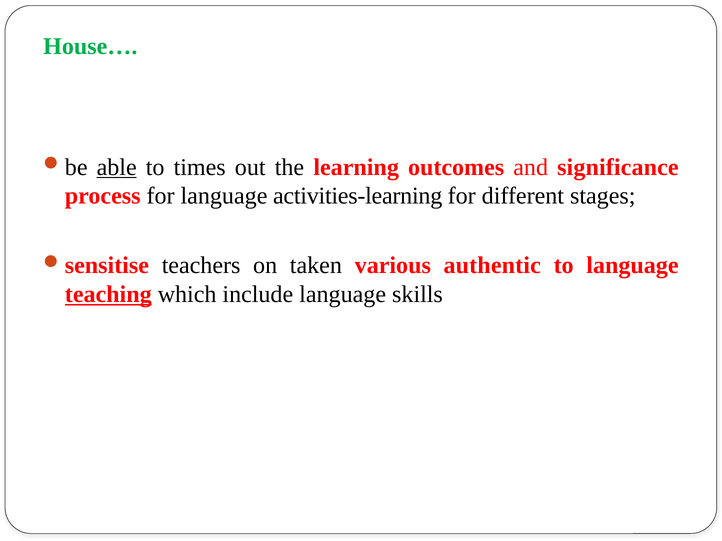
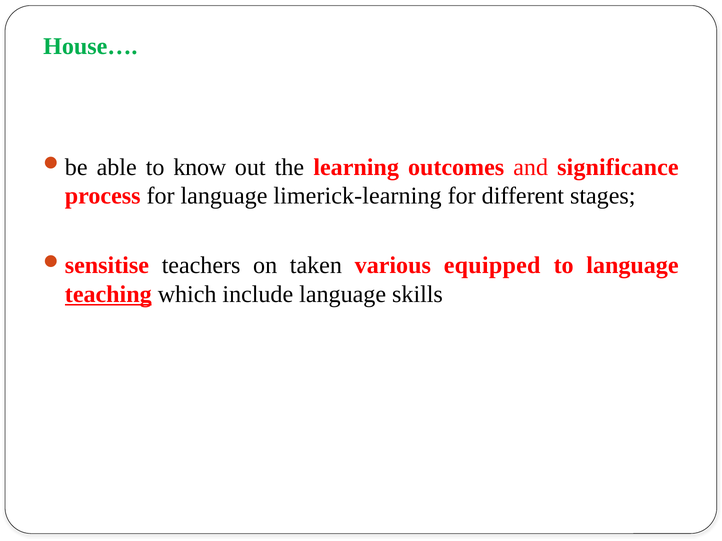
able underline: present -> none (117, 167)
times: times -> know (200, 167)
activities-learning: activities-learning -> limerick-learning (358, 196)
authentic: authentic -> equipped (492, 266)
